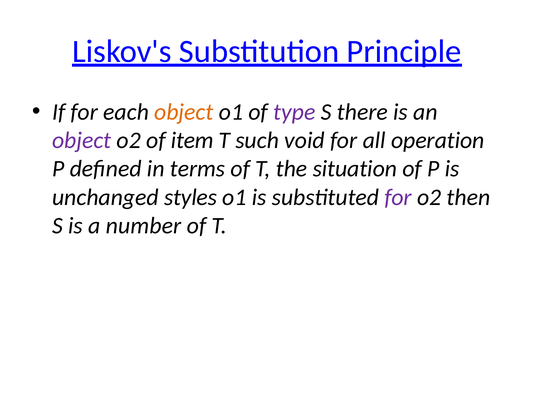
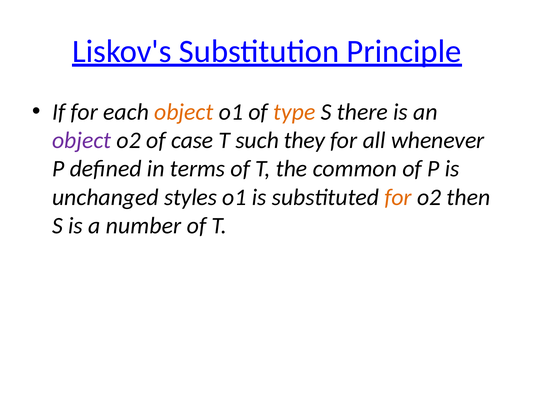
type colour: purple -> orange (294, 112)
item: item -> case (192, 141)
void: void -> they (305, 141)
operation: operation -> whenever (438, 141)
situation: situation -> common (355, 169)
for colour: purple -> orange (398, 197)
